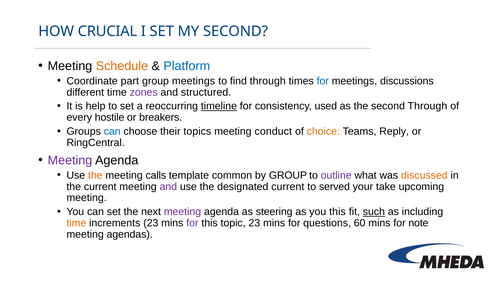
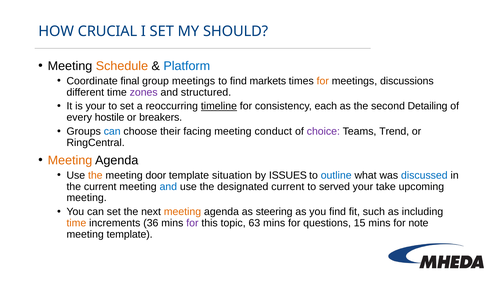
MY SECOND: SECOND -> SHOULD (236, 31)
part: part -> final (130, 81)
find through: through -> markets (268, 81)
for colour: blue -> orange (323, 81)
is help: help -> your (96, 106)
used: used -> each (326, 106)
second Through: Through -> Detailing (428, 106)
topics: topics -> facing (197, 131)
choice colour: orange -> purple (323, 131)
Reply: Reply -> Trend (394, 131)
Meeting colour: purple -> orange (70, 160)
calls: calls -> door (156, 176)
common: common -> situation (232, 176)
by GROUP: GROUP -> ISSUES (288, 176)
outline colour: purple -> blue (336, 176)
discussed colour: orange -> blue (424, 176)
and colour: purple -> blue (168, 187)
meeting colour: purple -> orange (182, 212)
you this: this -> find (338, 212)
such underline: present -> none (374, 212)
increments 23: 23 -> 36 (151, 223)
topic 23: 23 -> 63 (254, 223)
60: 60 -> 15 (360, 223)
meeting agendas: agendas -> template (130, 235)
